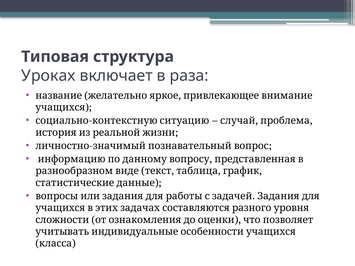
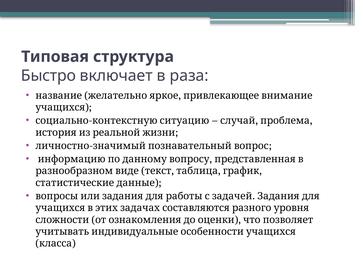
Уроках: Уроках -> Быстро (48, 76)
